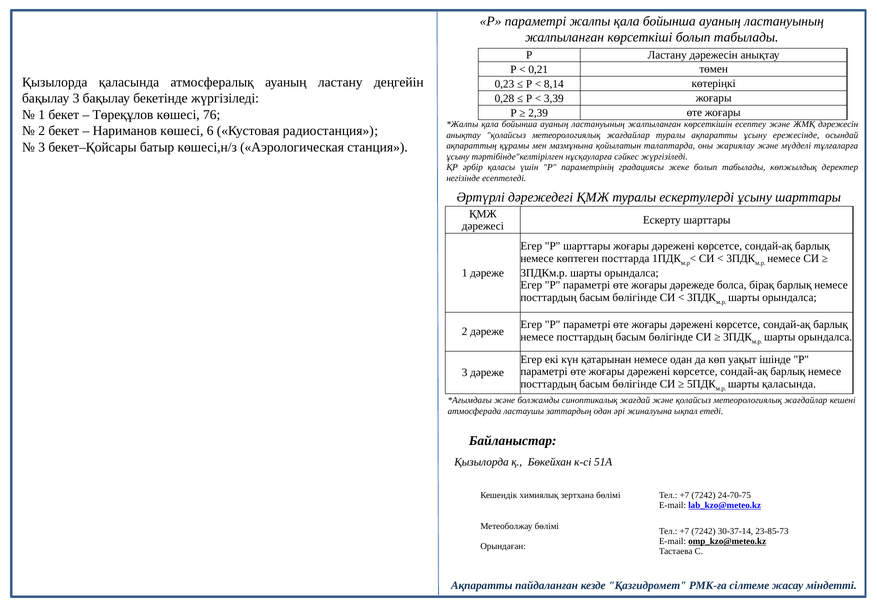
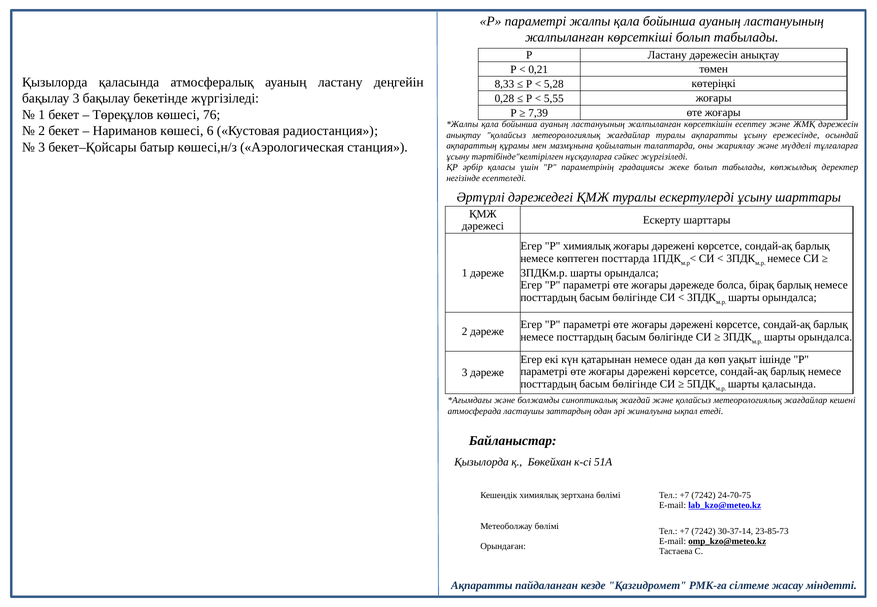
0,23: 0,23 -> 8,33 (504, 84)
8,14: 8,14 -> 5,28 (554, 84)
3,39: 3,39 -> 5,55 (554, 98)
2,39: 2,39 -> 7,39 (538, 113)
Р шарттары: шарттары -> химиялық (587, 246)
